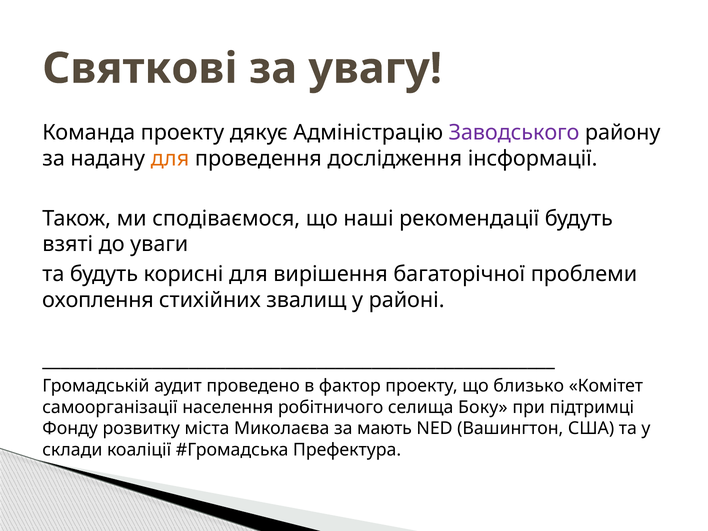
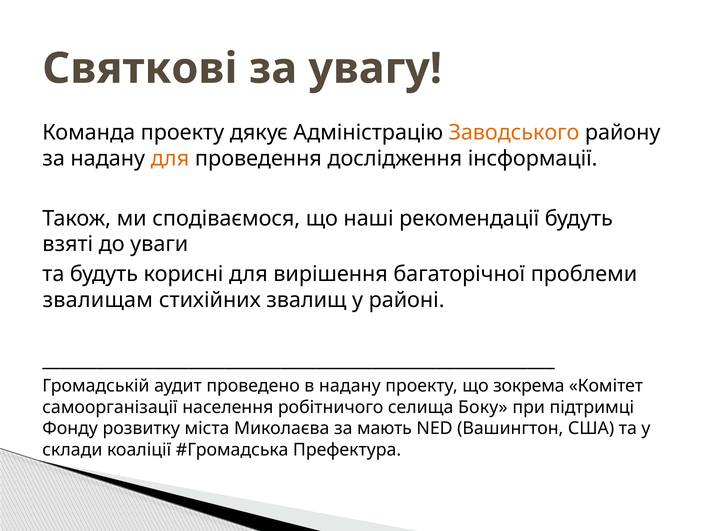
Заводського colour: purple -> orange (514, 133)
охоплення: охоплення -> звалищам (98, 300)
в фактор: фактор -> надану (350, 386)
близько: близько -> зокрема (529, 386)
